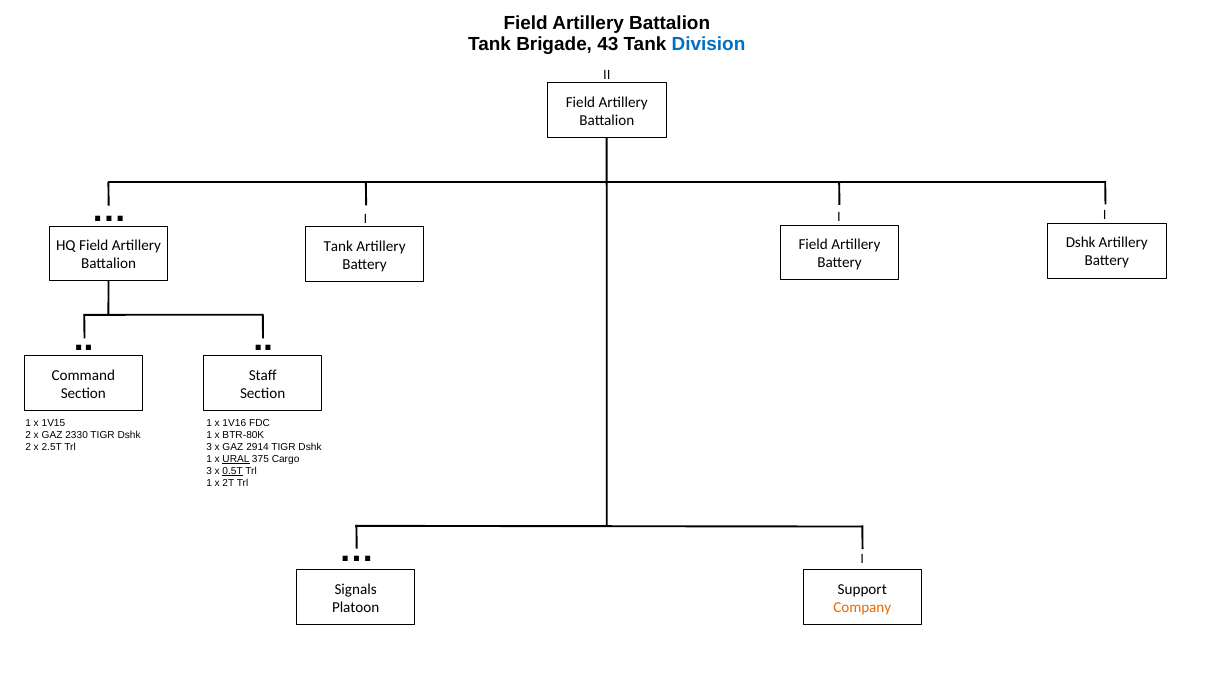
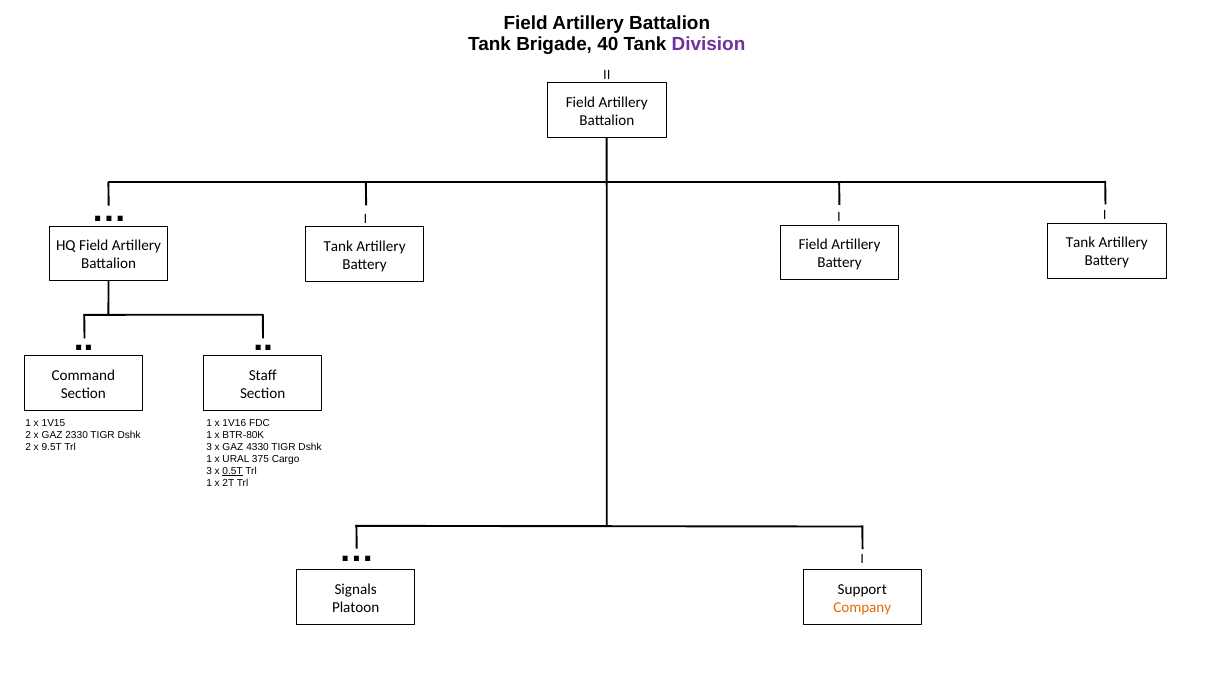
43: 43 -> 40 (608, 44)
Division colour: blue -> purple (709, 44)
Dshk: Dshk -> Tank (1081, 243)
2.5T: 2.5T -> 9.5T (52, 447)
2914: 2914 -> 4330 (258, 447)
URAL underline: present -> none (236, 459)
